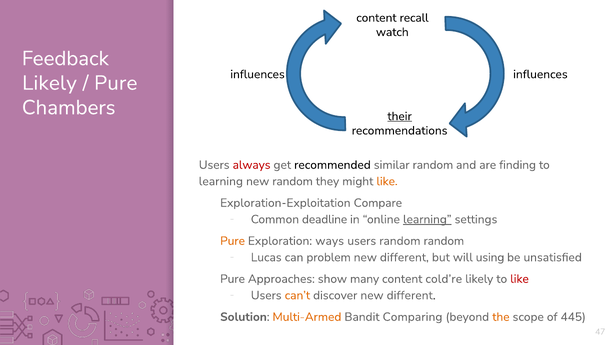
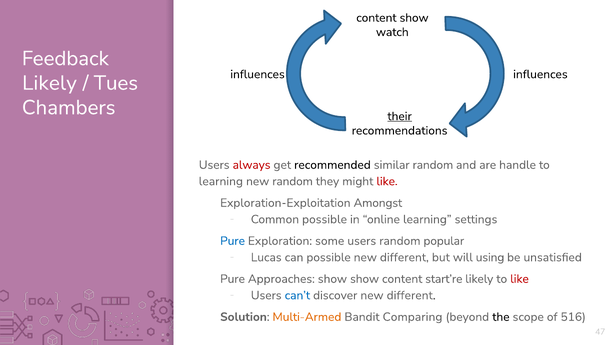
content recall: recall -> show (414, 18)
Pure: Pure -> Tues (116, 83)
finding: finding -> handle (518, 165)
like colour: orange -> red (387, 182)
Compare: Compare -> Amongst (378, 203)
Common deadline: deadline -> possible (325, 220)
learning underline: present -> none (427, 220)
Pure colour: orange -> blue (233, 241)
ways: ways -> some (330, 241)
random random: random -> popular (444, 241)
can problem: problem -> possible (329, 258)
show many: many -> show (365, 279)
cold’re: cold’re -> start’re (444, 279)
can’t colour: orange -> blue (297, 296)
the colour: orange -> black (501, 317)
445: 445 -> 516 (573, 317)
